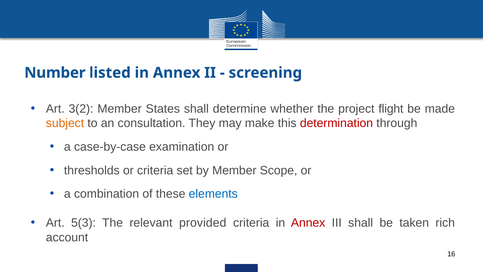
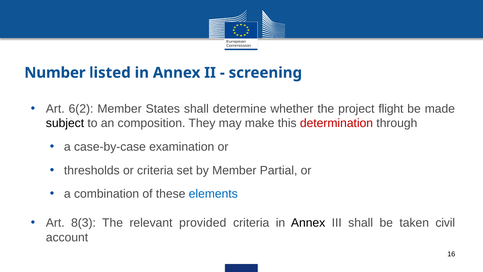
3(2: 3(2 -> 6(2 (81, 109)
subject colour: orange -> black (65, 123)
consultation: consultation -> composition (152, 123)
Scope: Scope -> Partial (279, 170)
5(3: 5(3 -> 8(3 (83, 223)
Annex colour: red -> black (308, 223)
rich: rich -> civil (445, 223)
